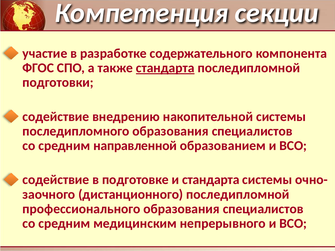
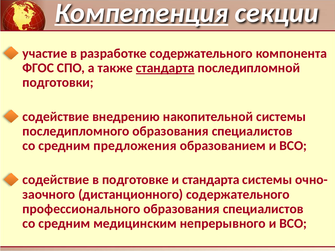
Компетенция underline: none -> present (141, 13)
направленной: направленной -> предложения (135, 146)
дистанционного последипломной: последипломной -> содержательного (238, 195)
